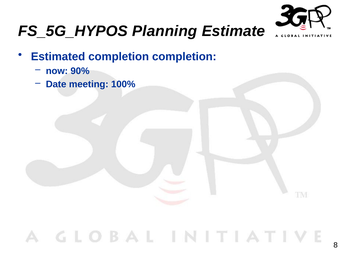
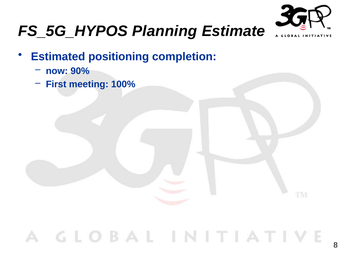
Estimated completion: completion -> positioning (119, 57)
Date: Date -> First (56, 84)
